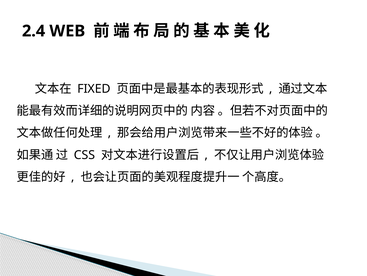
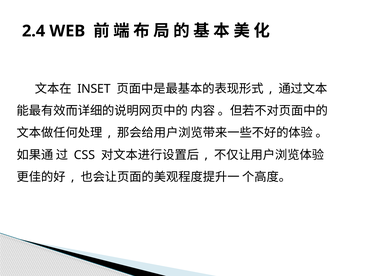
FIXED: FIXED -> INSET (94, 88)
